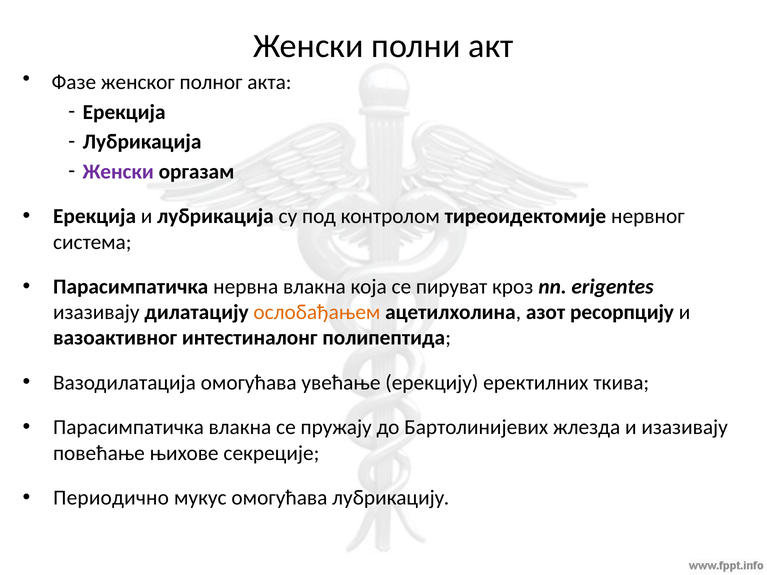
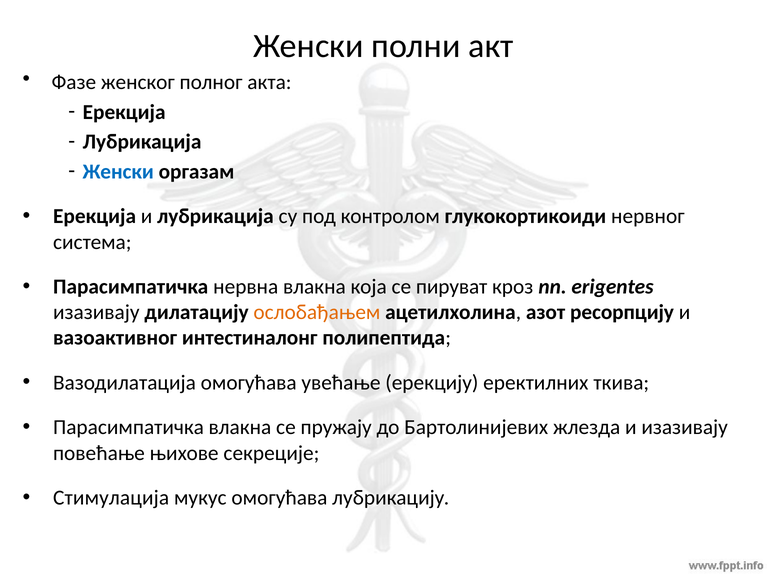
Женски colour: purple -> blue (118, 172)
тиреоидектомије: тиреоидектомије -> глукокортикоиди (525, 217)
Периодично: Периодично -> Стимулација (111, 498)
